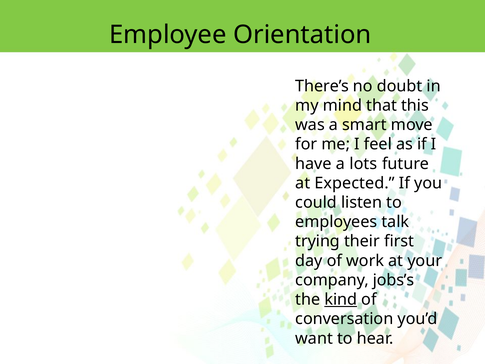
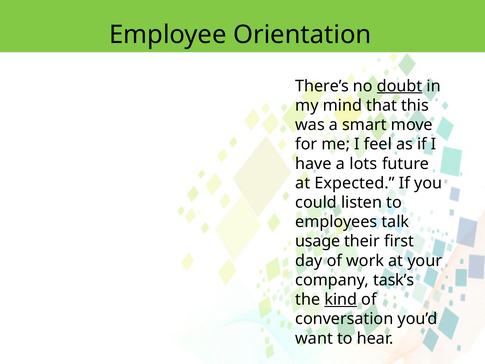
doubt underline: none -> present (400, 86)
trying: trying -> usage (318, 241)
jobs’s: jobs’s -> task’s (394, 280)
